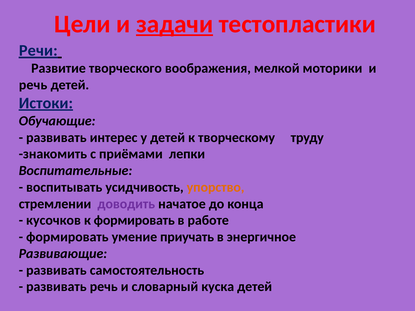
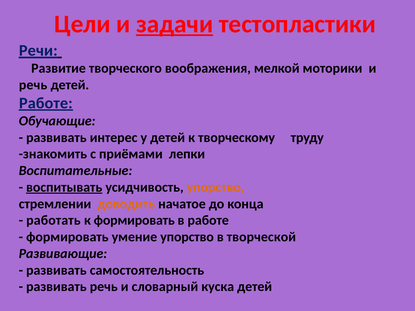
Истоки: Истоки -> Работе (46, 103)
воспитывать underline: none -> present (64, 187)
доводить colour: purple -> orange (126, 204)
кусочков: кусочков -> работать (53, 221)
умение приучать: приучать -> упорство (187, 237)
энергичное: энергичное -> творческой (261, 237)
